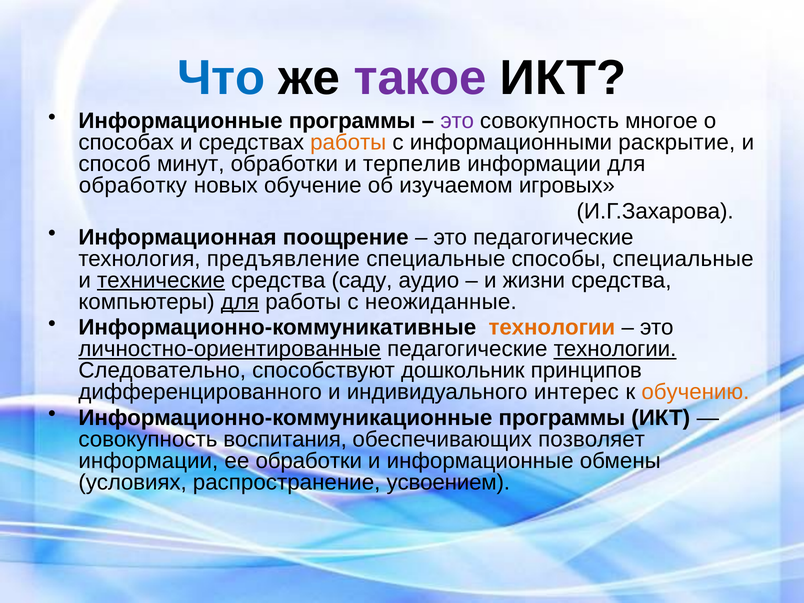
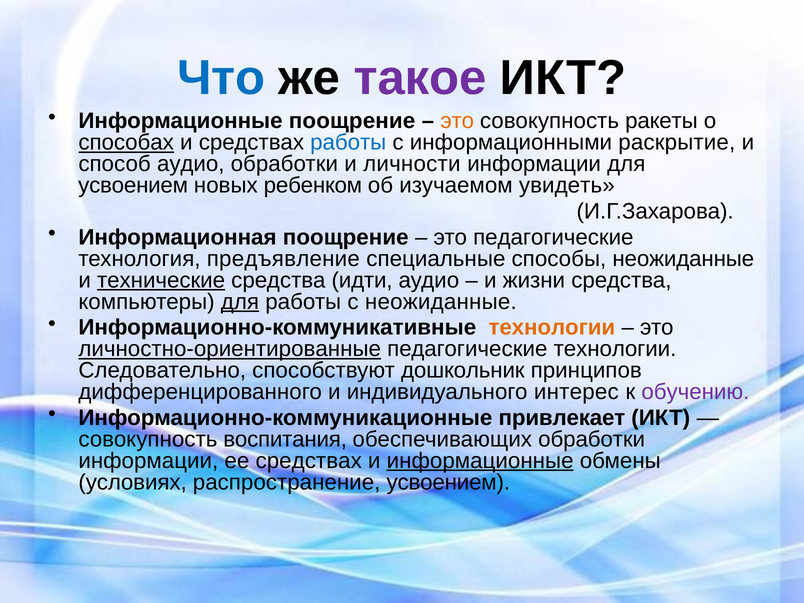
Информационные программы: программы -> поощрение (352, 121)
это colour: purple -> orange (457, 121)
многое: многое -> ракеты (661, 121)
способах underline: none -> present (126, 142)
работы colour: orange -> blue (348, 142)
способ минут: минут -> аудио (191, 164)
терпелив: терпелив -> личности (412, 164)
обработку: обработку -> усвоением (133, 185)
обучение: обучение -> ребенком (313, 185)
игровых: игровых -> увидеть (567, 185)
способы специальные: специальные -> неожиданные (683, 259)
саду: саду -> идти (362, 280)
технологии underline: present -> none (615, 349)
обучению colour: orange -> purple (695, 392)
Информационно-коммуникационные программы: программы -> привлекает (562, 418)
обеспечивающих позволяет: позволяет -> обработки (592, 439)
ее обработки: обработки -> средствах (309, 461)
информационные underline: none -> present (480, 461)
